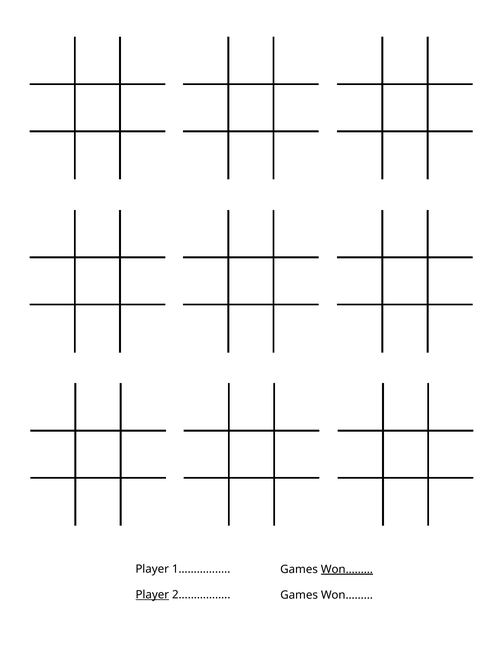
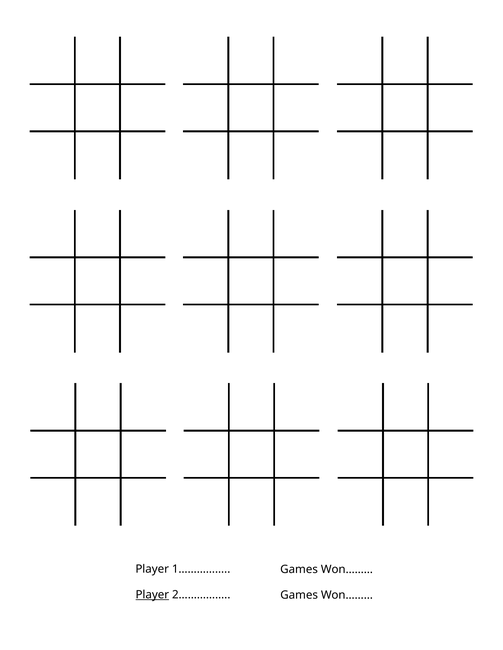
Won……… underline: present -> none (347, 570)
